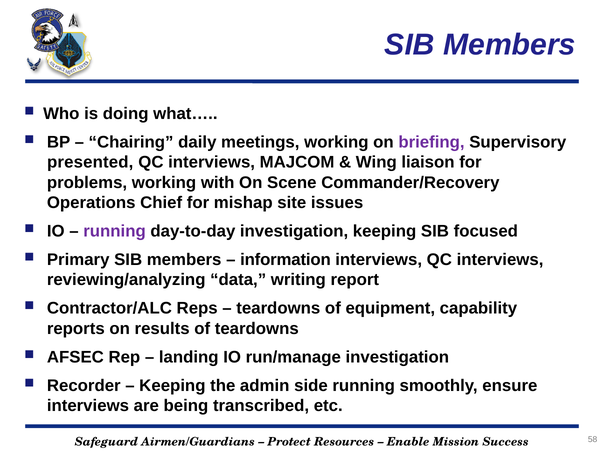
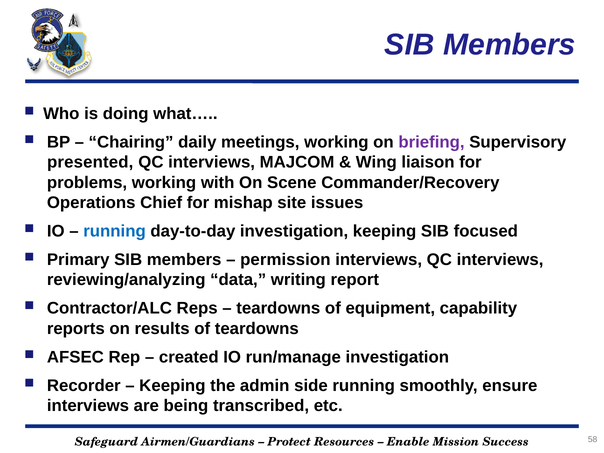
running colour: purple -> blue (115, 231)
information: information -> permission (285, 260)
landing: landing -> created (189, 357)
